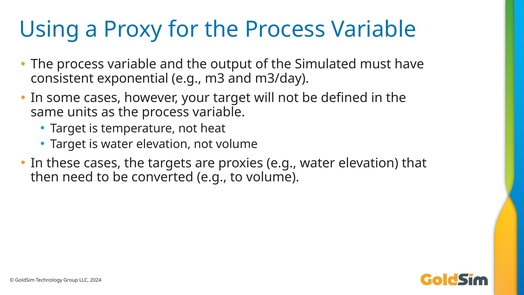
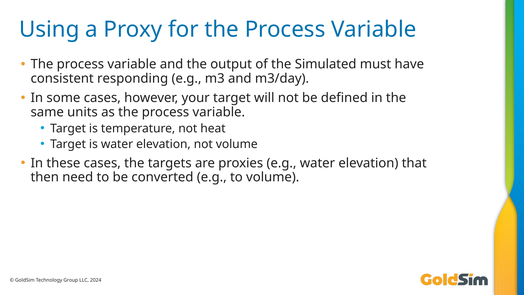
exponential: exponential -> responding (133, 78)
